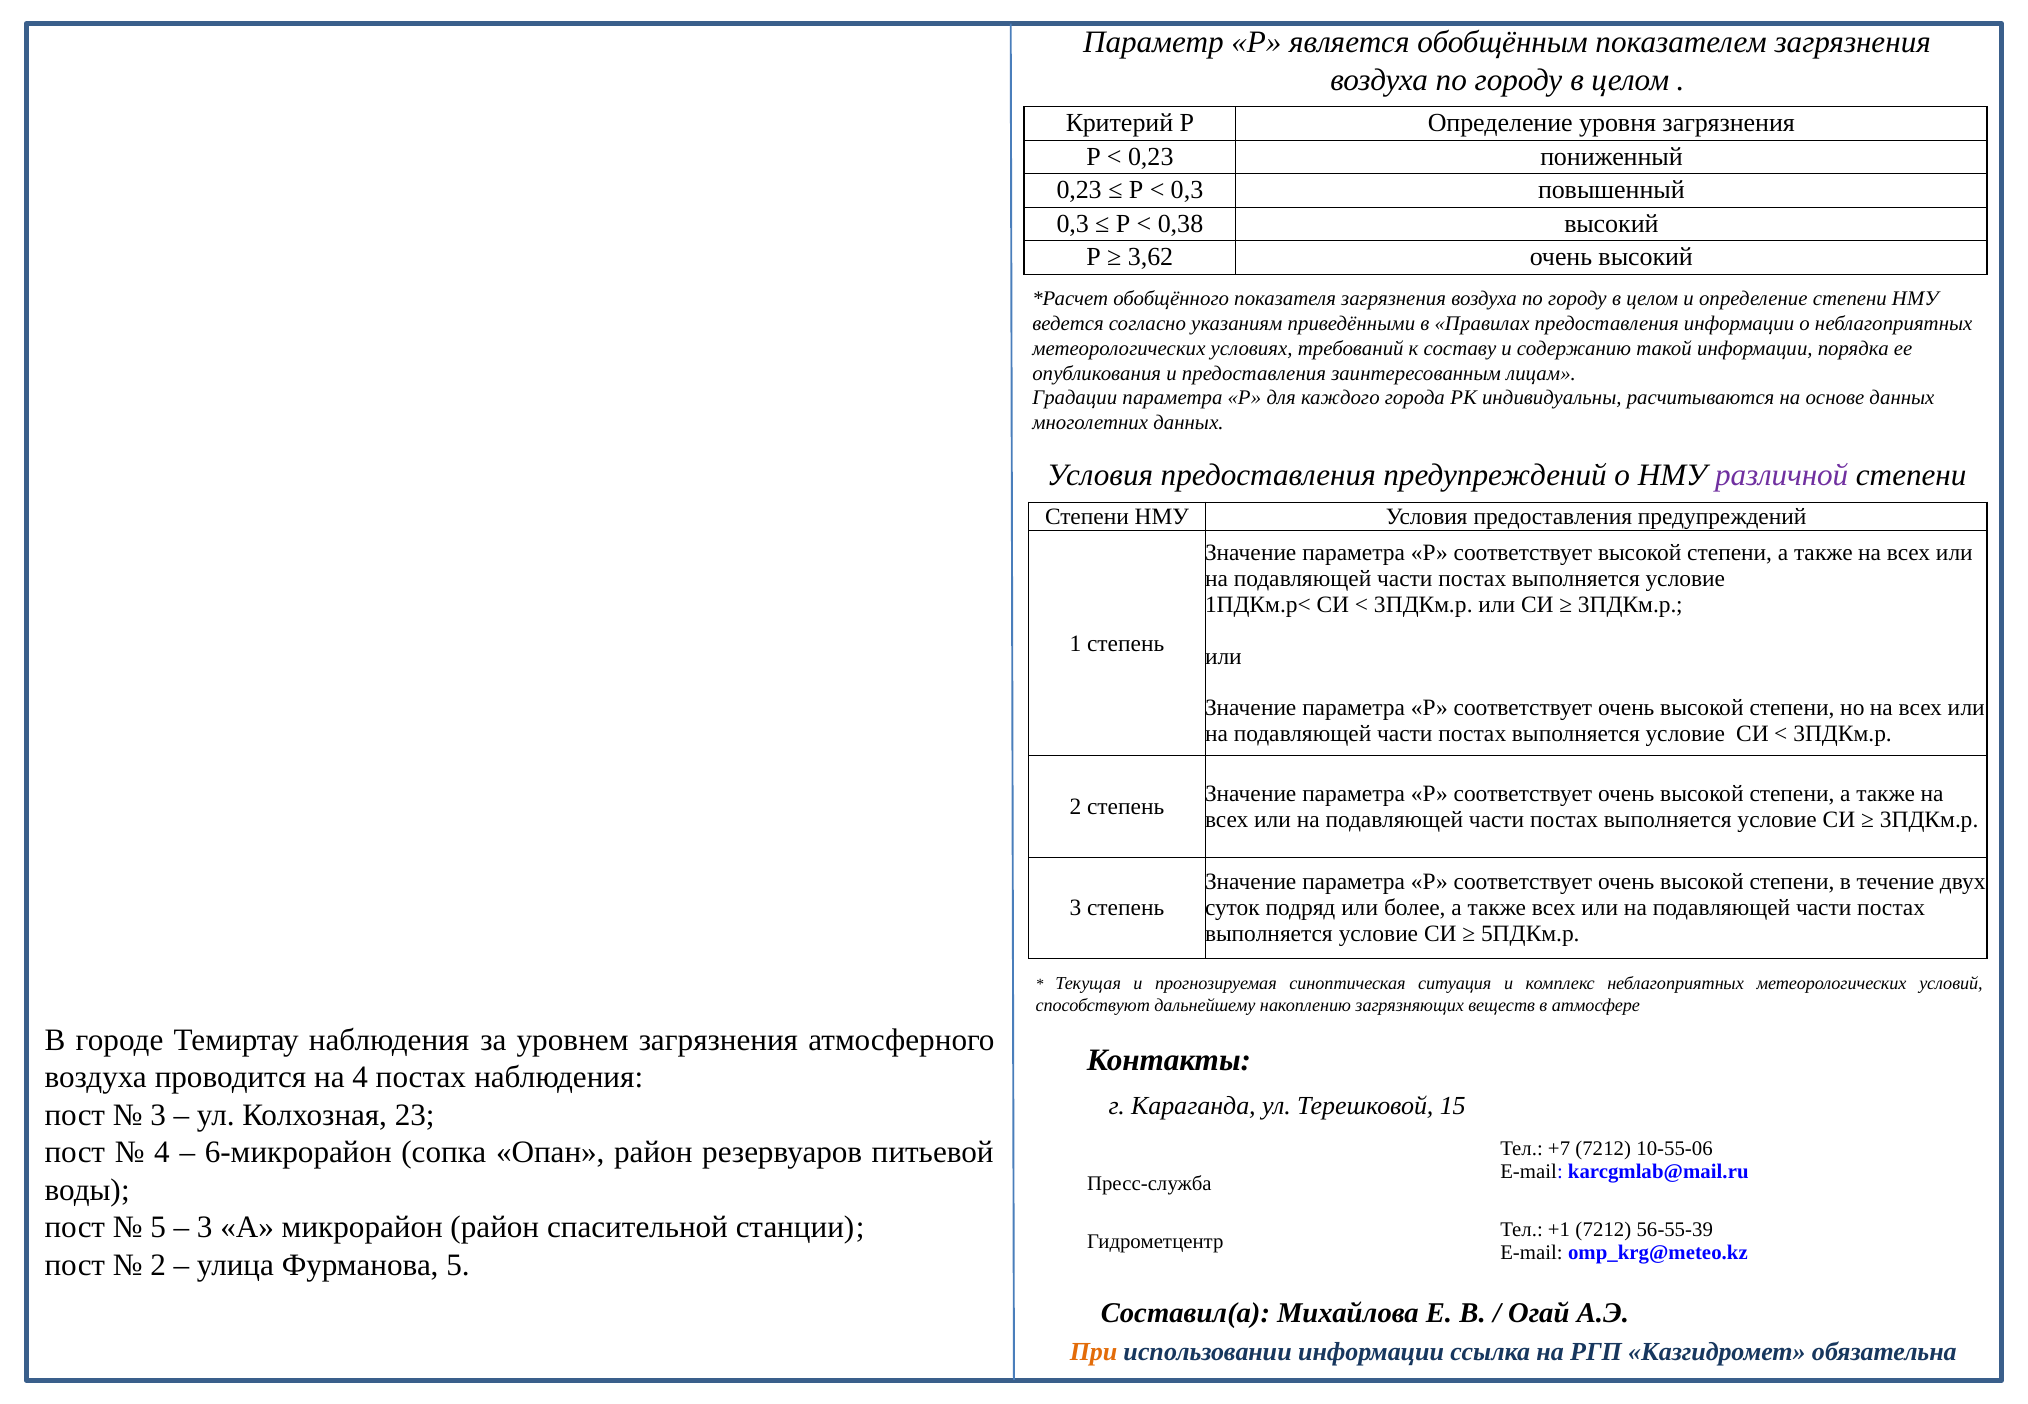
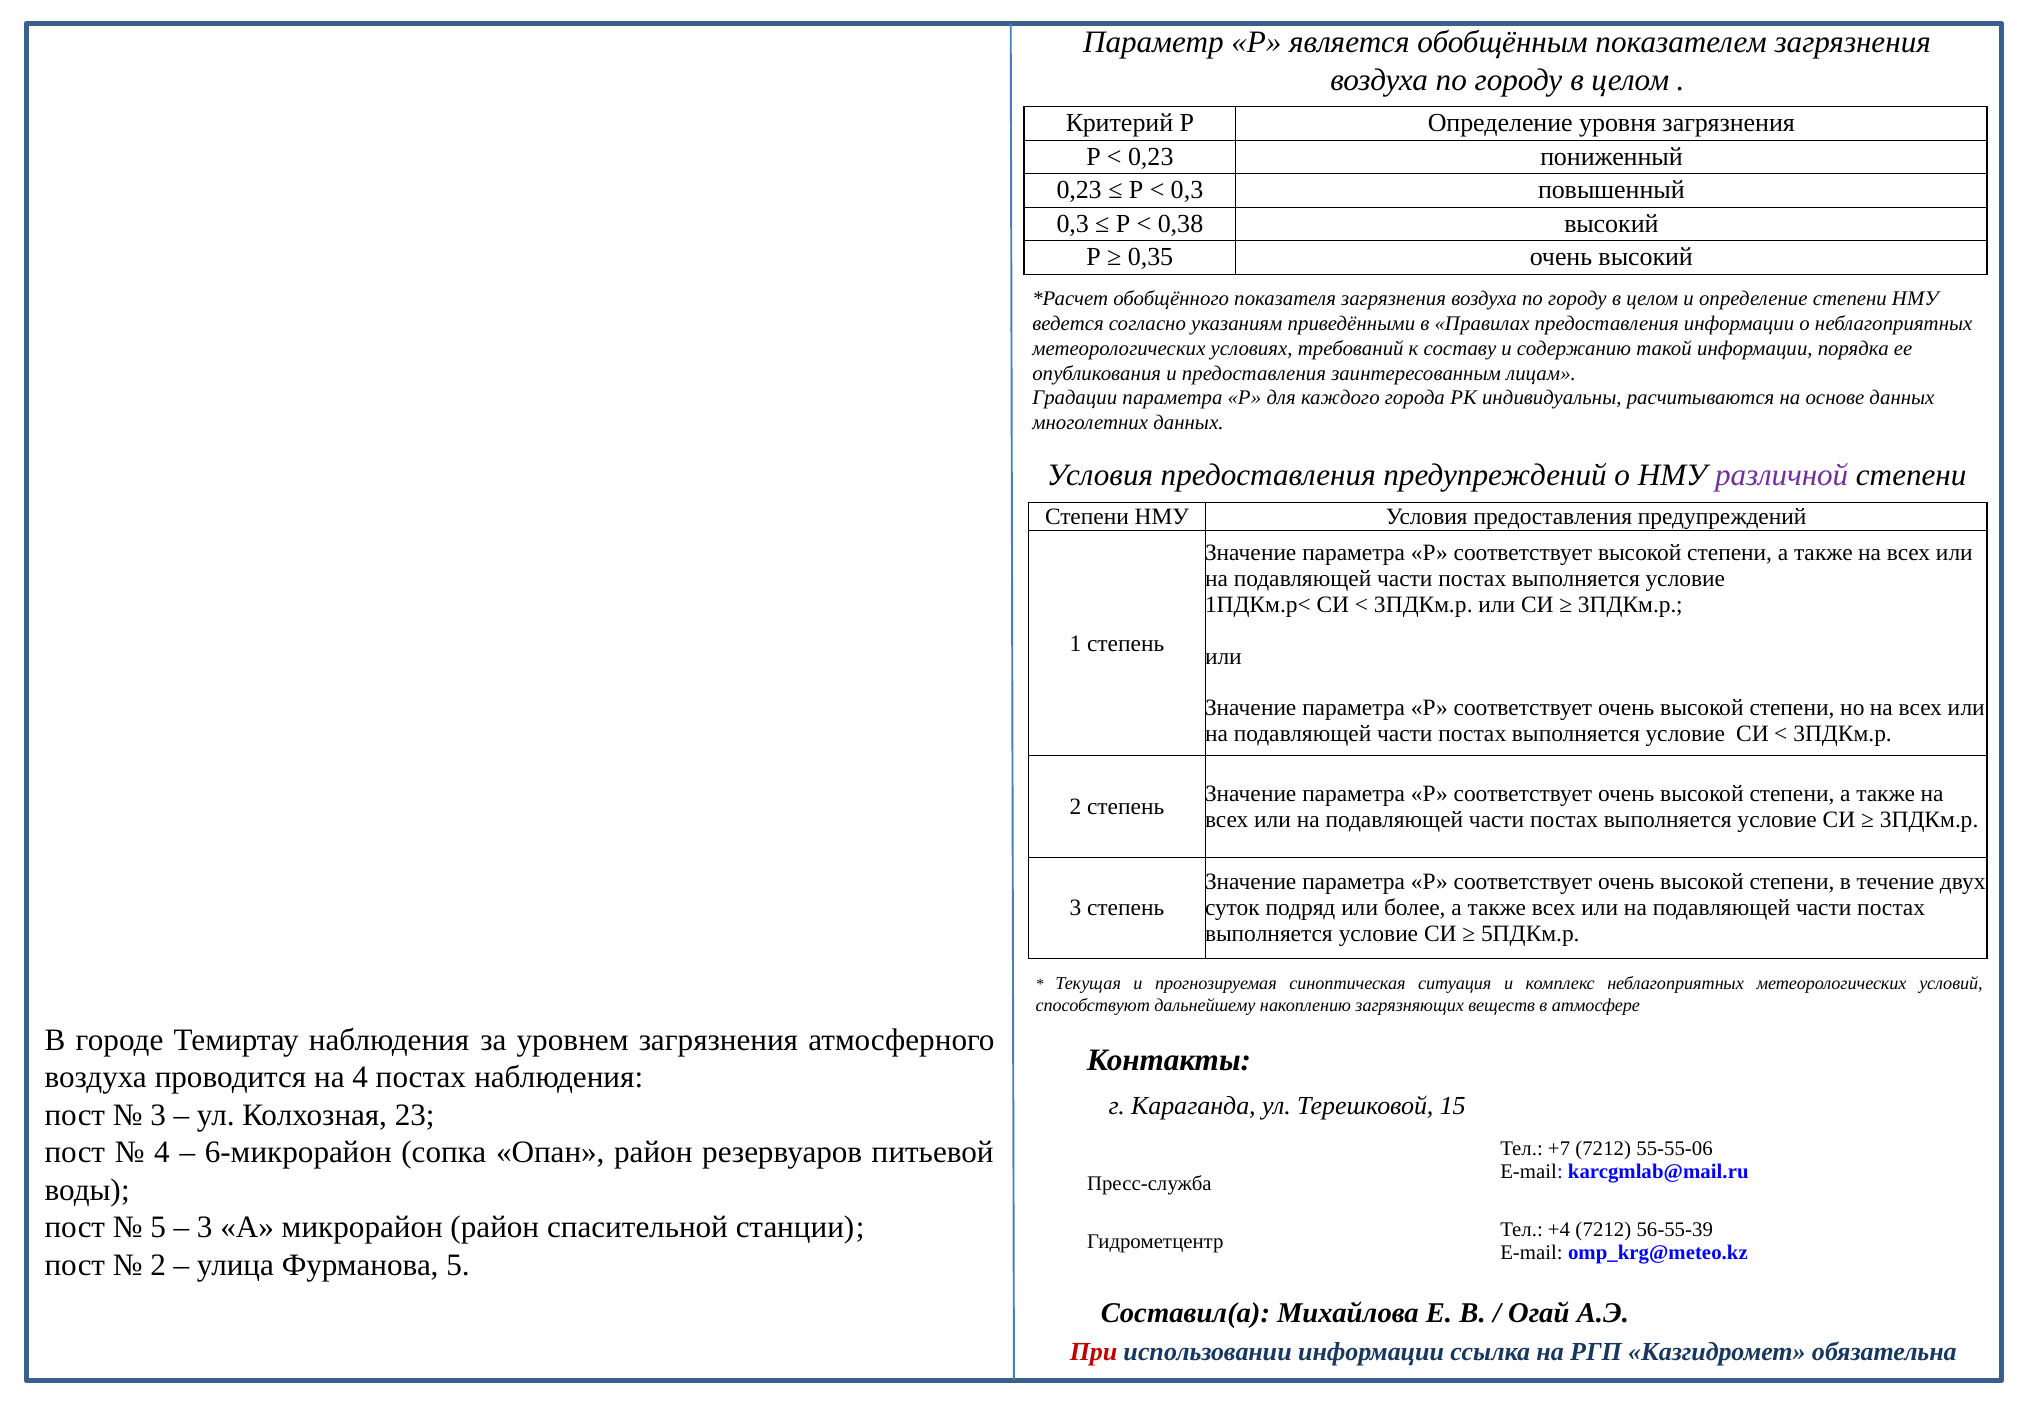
3,62: 3,62 -> 0,35 (1151, 257)
10-55-06: 10-55-06 -> 55-55-06 (1675, 1149)
+1: +1 -> +4 (1559, 1230)
При colour: orange -> red (1094, 1352)
